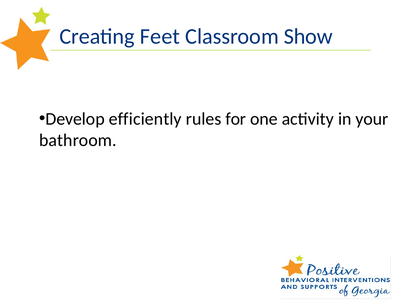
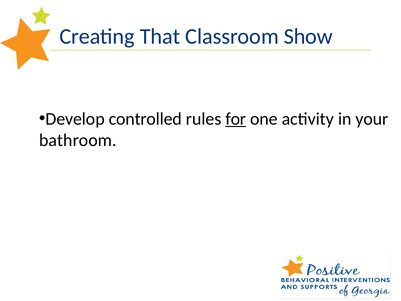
Feet: Feet -> That (160, 36)
efficiently: efficiently -> controlled (145, 119)
for underline: none -> present (236, 119)
